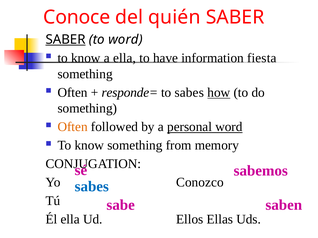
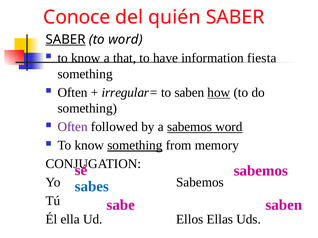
a ella: ella -> that (125, 58)
responde=: responde= -> irregular= (130, 93)
to sabes: sabes -> saben (189, 93)
Often colour: orange -> purple (73, 127)
a personal: personal -> sabemos (190, 127)
something underline: none -> present (135, 146)
Yo Conozco: Conozco -> Sabemos (200, 183)
